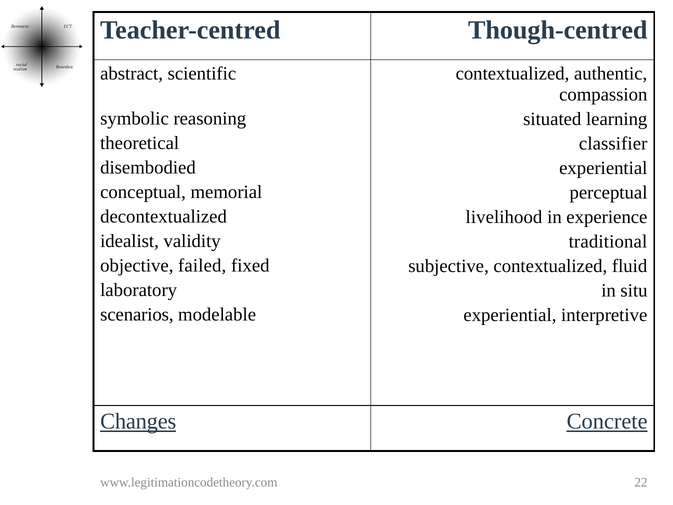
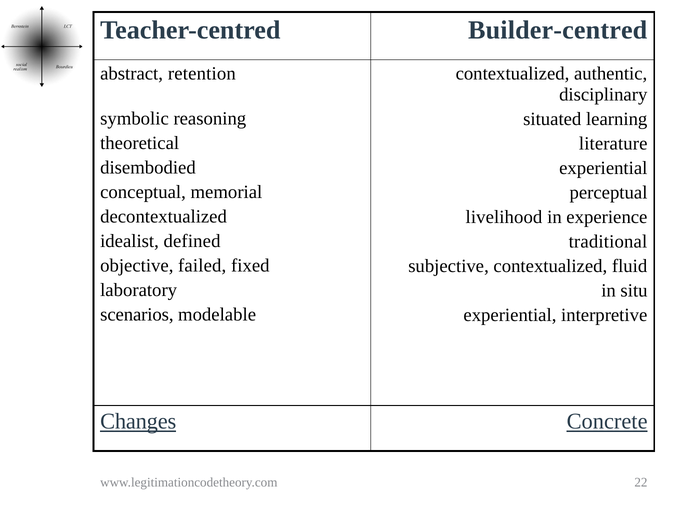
Though-centred: Though-centred -> Builder-centred (558, 30)
scientific: scientific -> retention (202, 74)
compassion: compassion -> disciplinary (603, 94)
classifier: classifier -> literature (613, 143)
validity: validity -> defined (192, 241)
